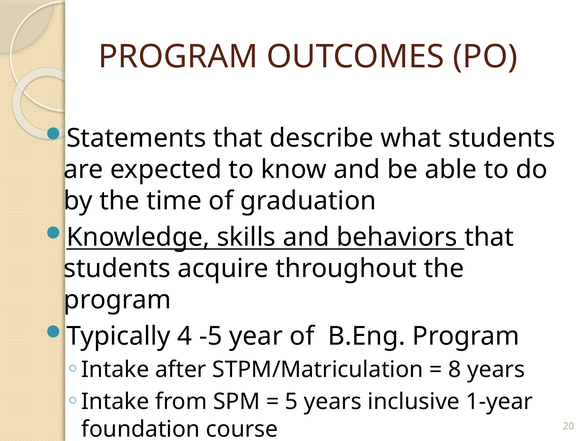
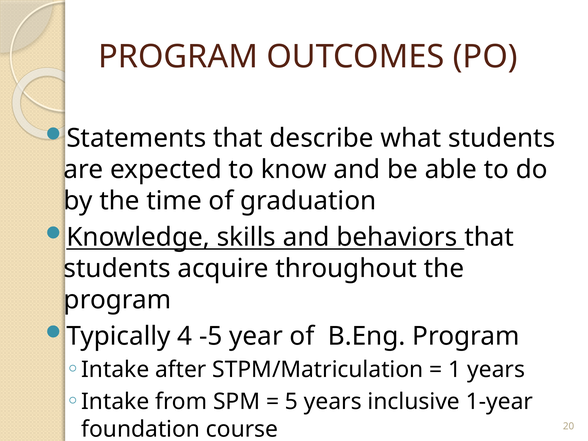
8: 8 -> 1 (455, 370)
